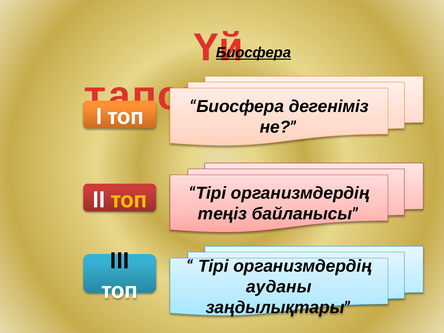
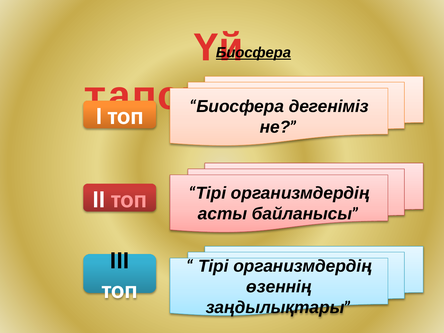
топ colour: yellow -> pink (129, 199)
теңіз: теңіз -> асты (223, 214)
ауданы: ауданы -> өзеннің (279, 287)
